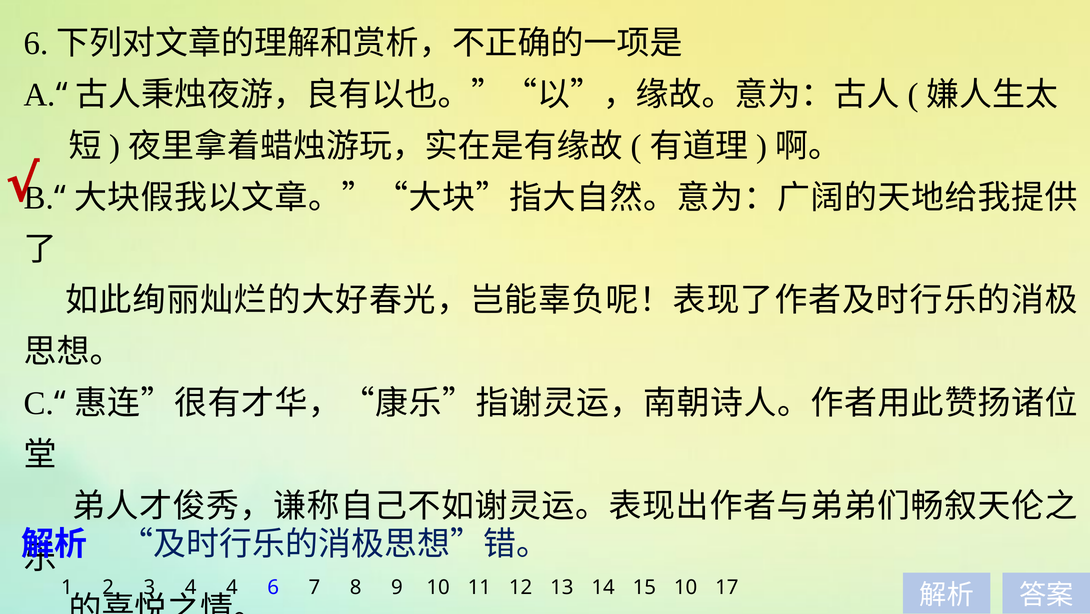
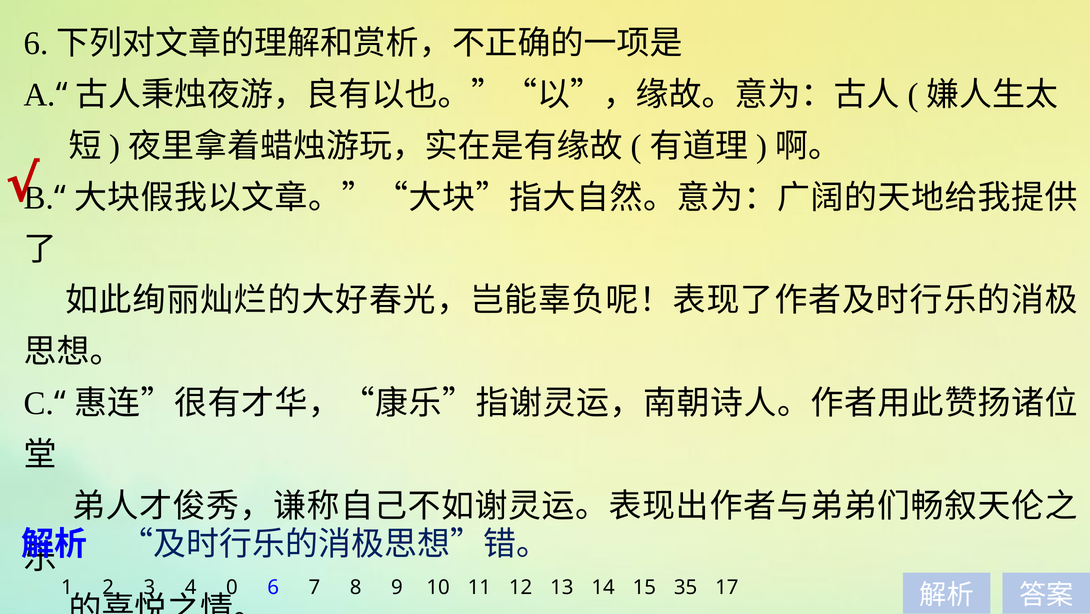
4 4: 4 -> 0 (232, 587)
15 10: 10 -> 35 (686, 587)
